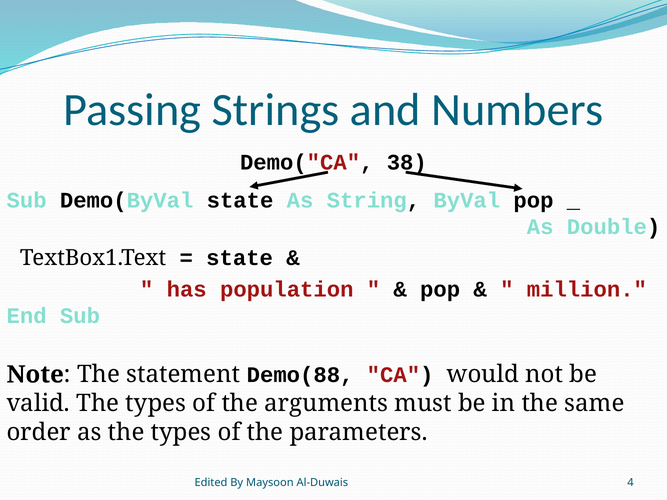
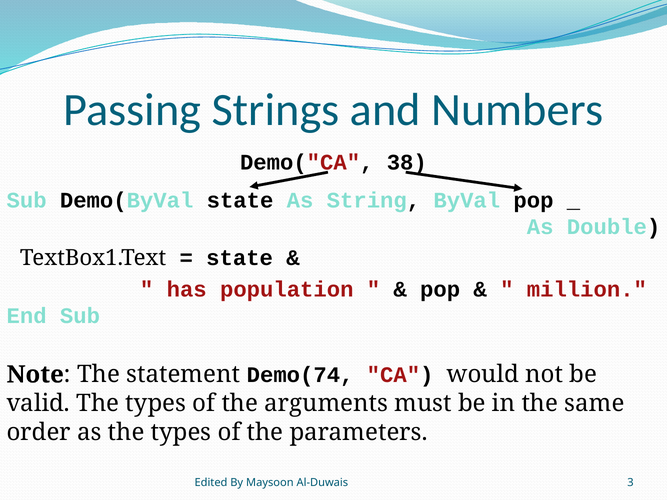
Demo(88: Demo(88 -> Demo(74 (300, 375)
4: 4 -> 3 (630, 483)
